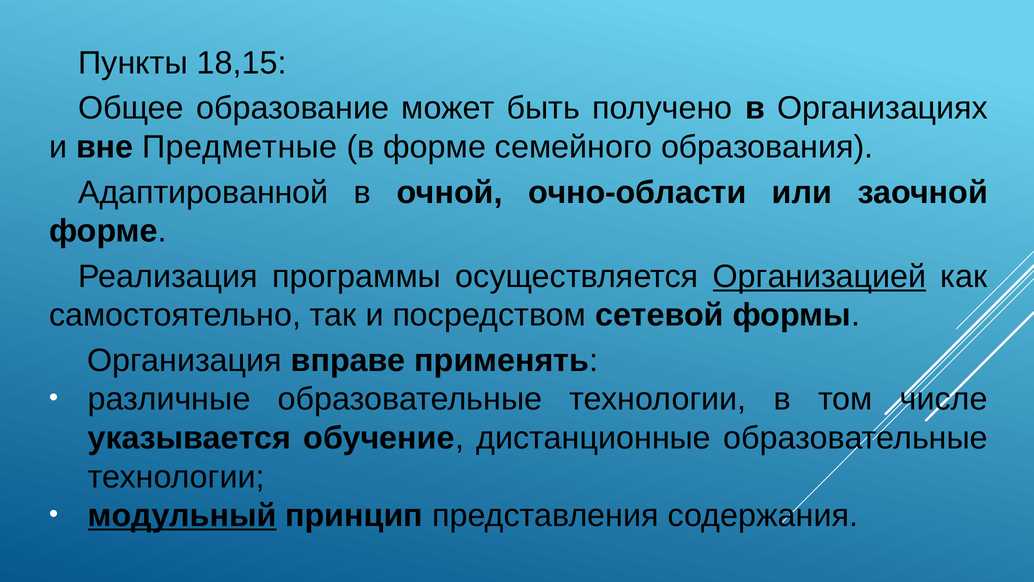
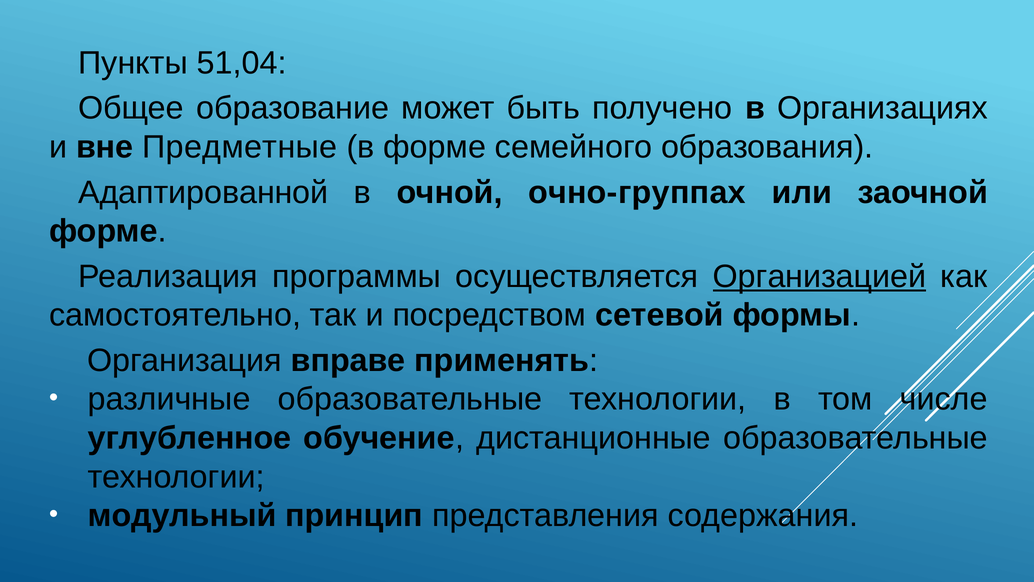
18,15: 18,15 -> 51,04 (242, 63)
очно-области: очно-области -> очно-группах (637, 192)
указывается: указывается -> углубленное (190, 438)
модульный underline: present -> none (182, 515)
